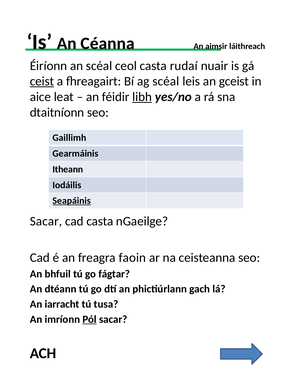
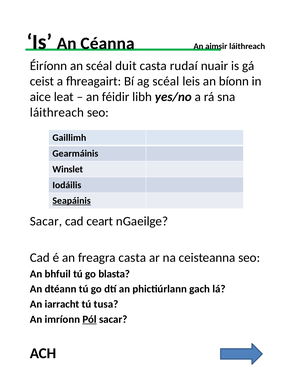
ceol: ceol -> duit (126, 66)
ceist underline: present -> none (42, 81)
gceist: gceist -> bíonn (234, 81)
libh underline: present -> none (142, 97)
dtaitníonn: dtaitníonn -> láithreach (57, 113)
Itheann: Itheann -> Winslet (68, 169)
cad casta: casta -> ceart (100, 221)
freagra faoin: faoin -> casta (132, 258)
fágtar: fágtar -> blasta (114, 274)
